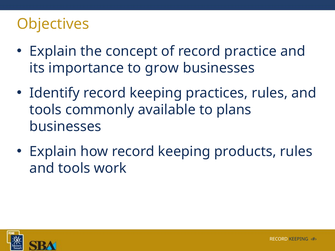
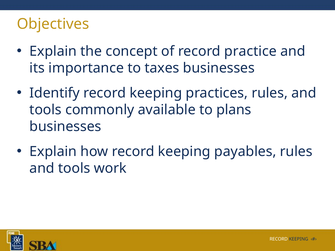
grow: grow -> taxes (162, 68)
products: products -> payables (245, 152)
